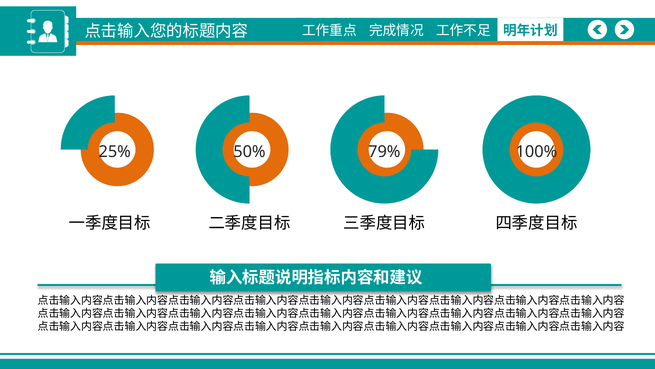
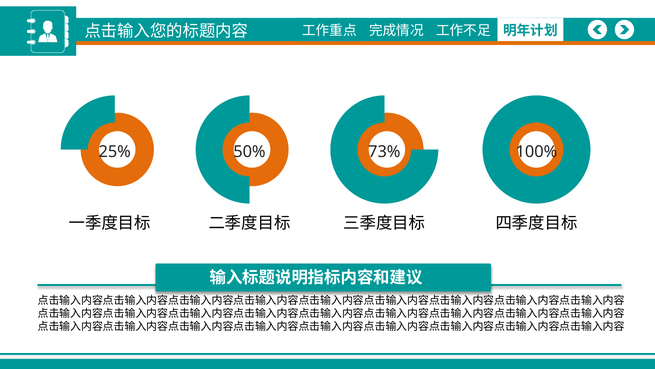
79%: 79% -> 73% (384, 152)
